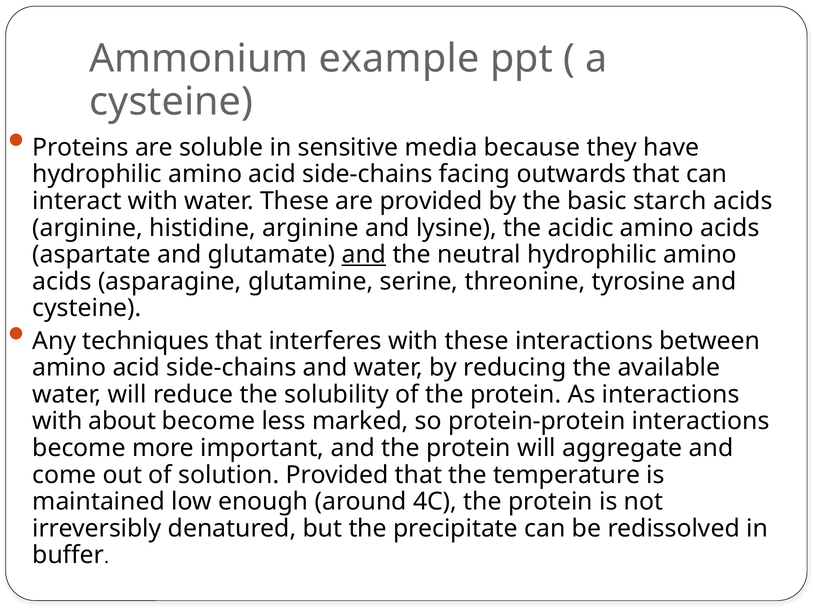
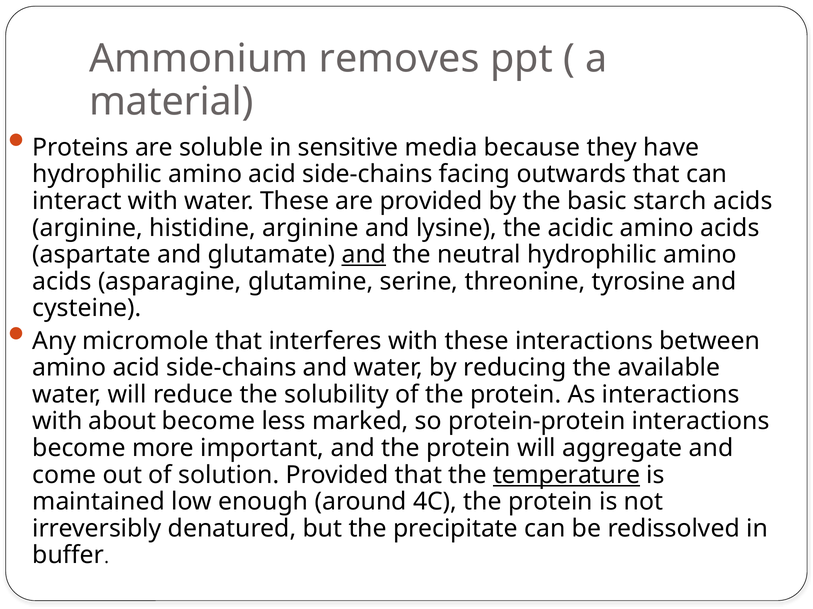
example: example -> removes (399, 59)
cysteine: cysteine -> material (171, 102)
techniques: techniques -> micromole (146, 341)
temperature underline: none -> present (567, 475)
